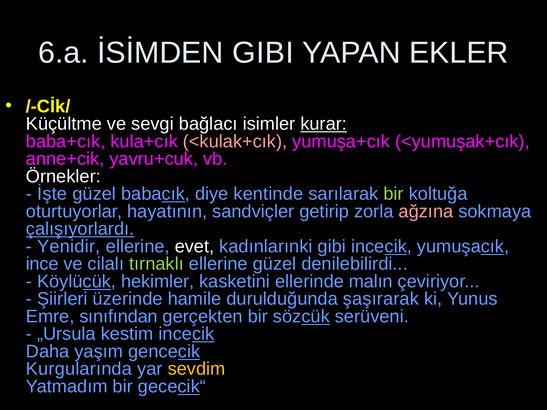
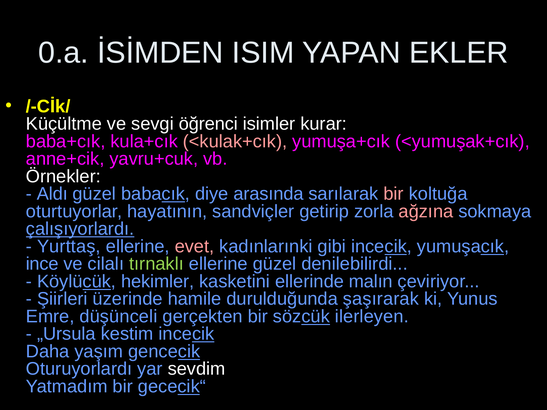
6.a: 6.a -> 0.a (63, 53)
İSİMDEN GIBI: GIBI -> ISIM (263, 53)
bağlacı: bağlacı -> öğrenci (208, 124)
kurar underline: present -> none (324, 124)
İşte: İşte -> Aldı (52, 194)
kentinde: kentinde -> arasında (269, 194)
bir colour: light green -> pink (394, 194)
Yenidir: Yenidir -> Yurttaş (69, 247)
evet colour: white -> pink (194, 247)
sınıfından: sınıfından -> düşünceli (118, 317)
serüveni: serüveni -> ilerleyen (372, 317)
Kurgularında: Kurgularında -> Oturuyorlardı (79, 369)
sevdim colour: yellow -> white (197, 369)
